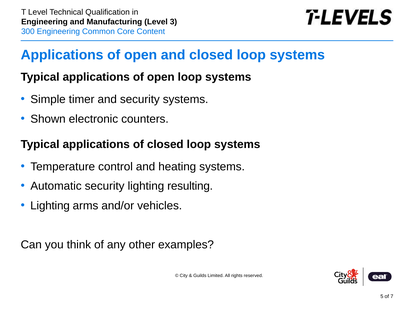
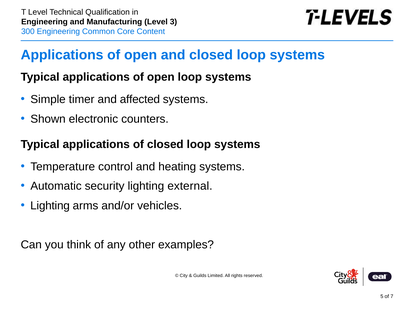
and security: security -> affected (140, 100)
resulting: resulting -> external (190, 186)
